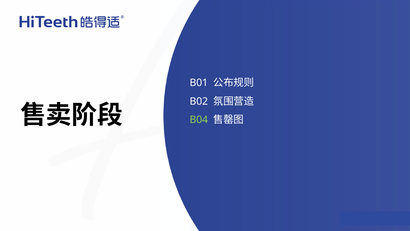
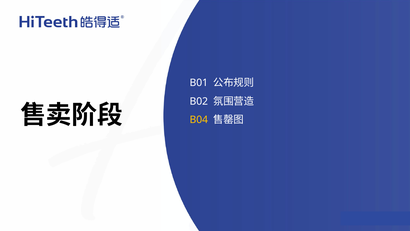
B04 colour: light green -> yellow (199, 120)
